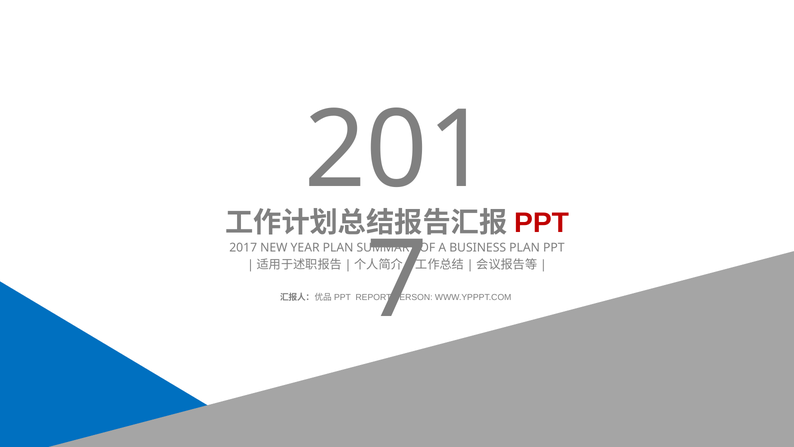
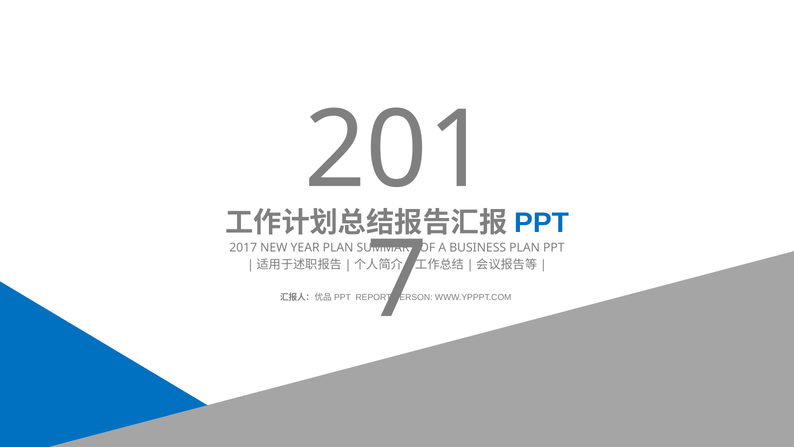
PPT colour: red -> blue (542, 222)
